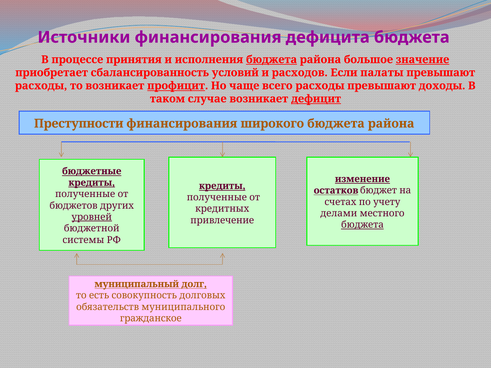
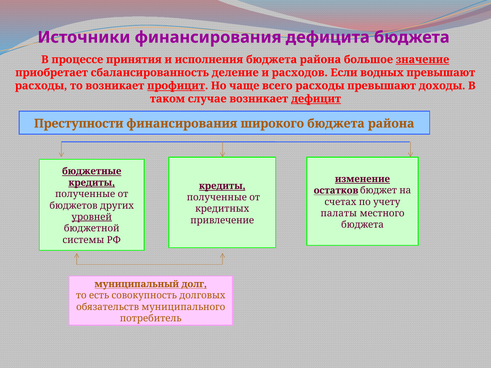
бюджета underline: present -> none (272, 60)
условий: условий -> деление (235, 73)
палаты: палаты -> водных (382, 73)
делами: делами -> палаты (339, 213)
бюджета underline: present -> none (362, 225)
гражданское: гражданское -> потребитель (151, 319)
